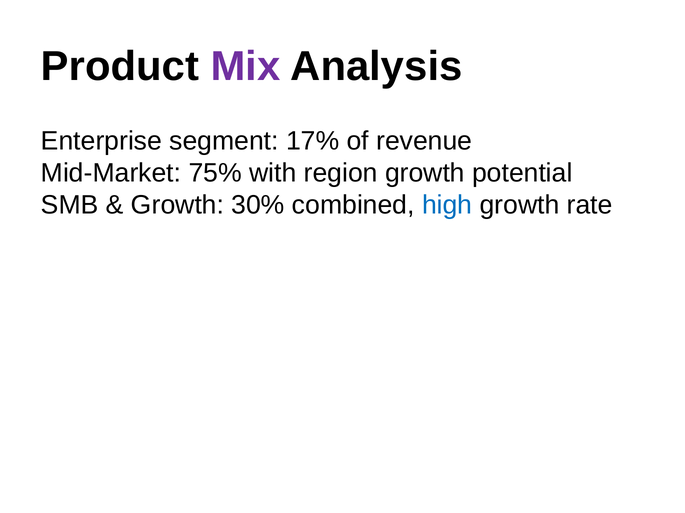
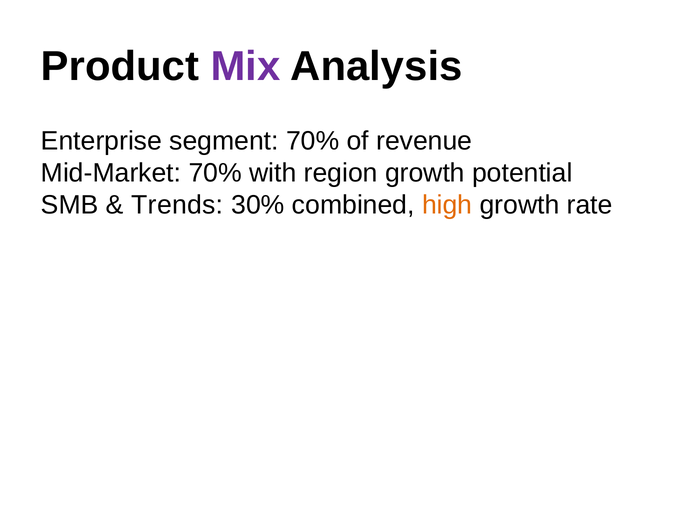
segment 17%: 17% -> 70% (313, 141)
Mid-Market 75%: 75% -> 70% (215, 173)
Growth: Growth -> Trends (177, 205)
high colour: blue -> orange (447, 205)
